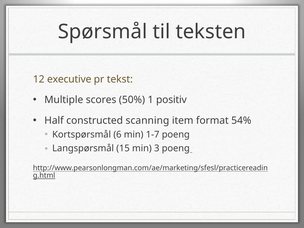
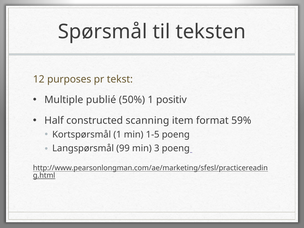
executive: executive -> purposes (69, 79)
scores: scores -> publié (101, 100)
54%: 54% -> 59% (241, 120)
Kortspørsmål 6: 6 -> 1 (117, 135)
1-7: 1-7 -> 1-5 (153, 135)
15: 15 -> 99 (123, 148)
